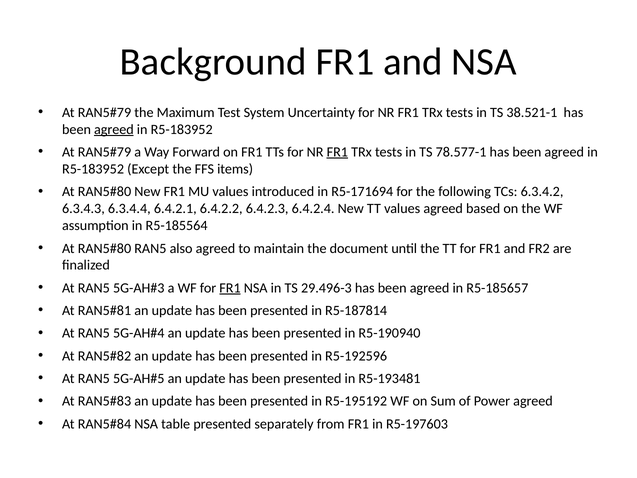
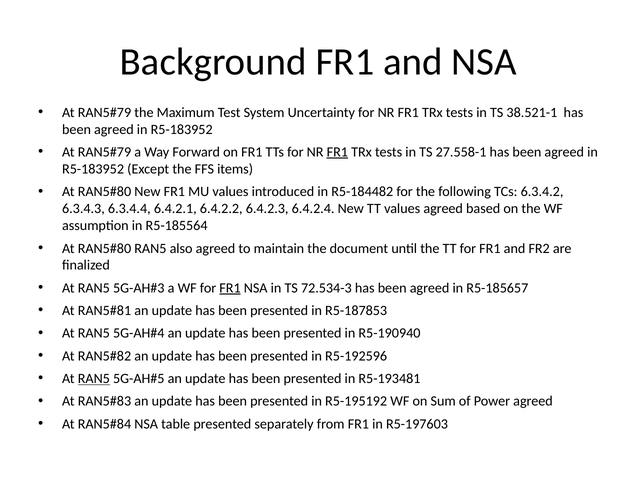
agreed underline: present -> none (114, 129)
78.577-1: 78.577-1 -> 27.558-1 (461, 152)
R5-171694: R5-171694 -> R5-184482 (362, 192)
29.496-3: 29.496-3 -> 72.534-3 (326, 288)
R5-187814: R5-187814 -> R5-187853 (356, 310)
RAN5 underline: none -> present (94, 378)
